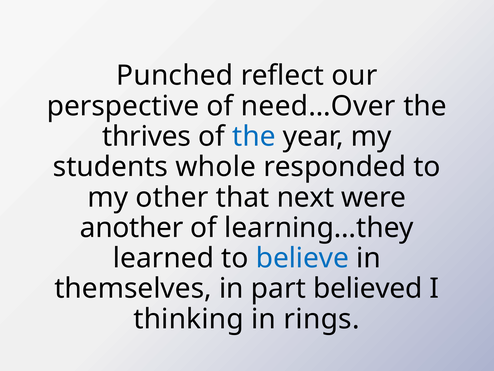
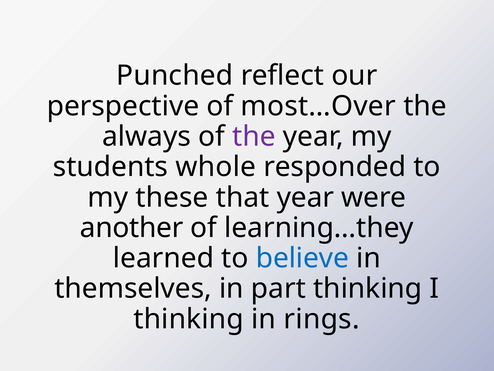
need…Over: need…Over -> most…Over (318, 106)
thrives: thrives -> always (147, 136)
the colour: blue -> purple (254, 136)
other: other -> these (172, 197)
that next: next -> year (305, 197)
part believed: believed -> thinking (368, 288)
